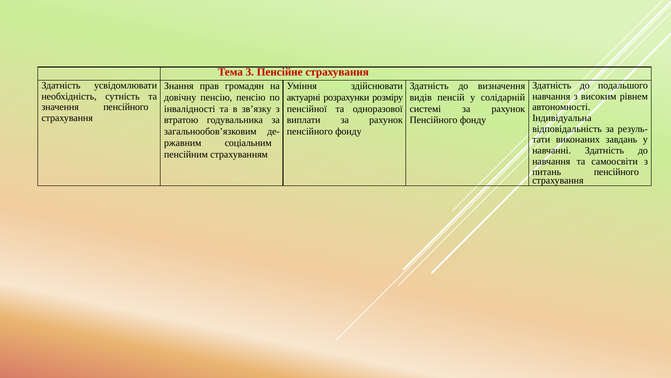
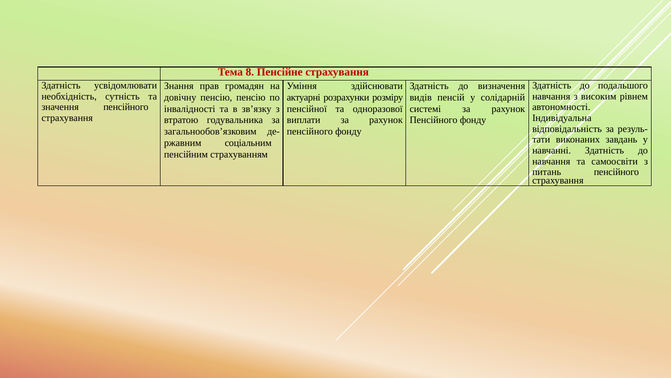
3: 3 -> 8 (250, 72)
